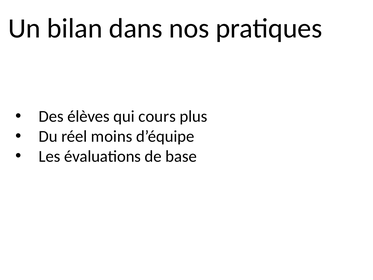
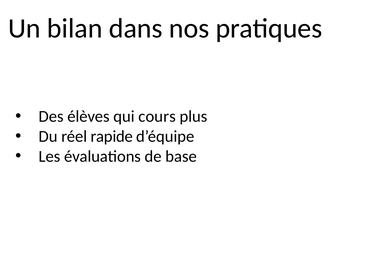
moins: moins -> rapide (112, 136)
